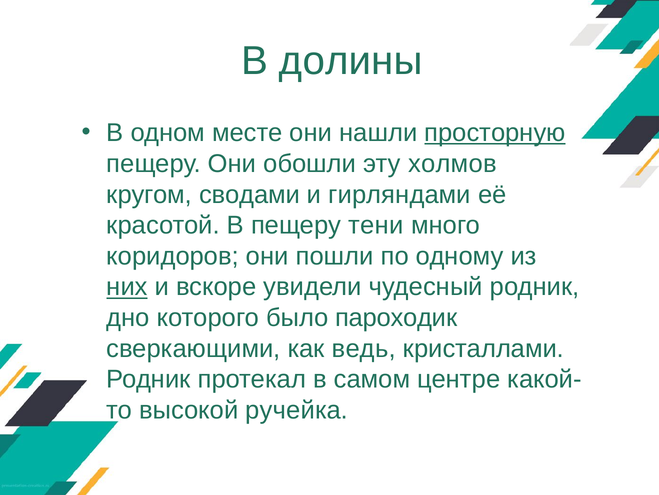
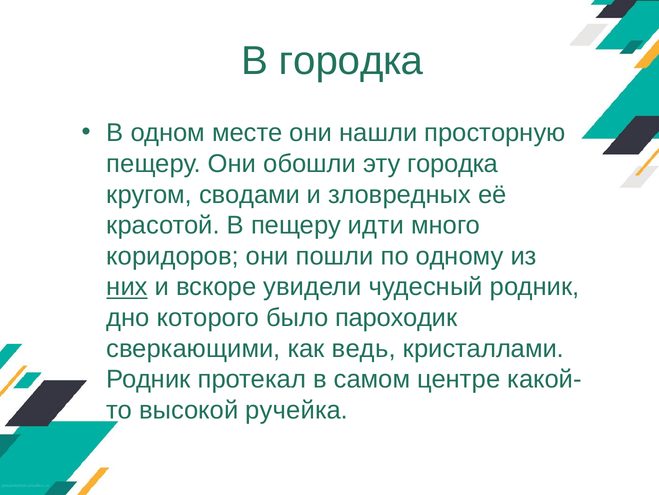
В долины: долины -> городка (351, 61)
просторную underline: present -> none (495, 133)
эту холмов: холмов -> городка (453, 163)
гирляндами: гирляндами -> зловредных (400, 194)
тени: тени -> идти (376, 225)
